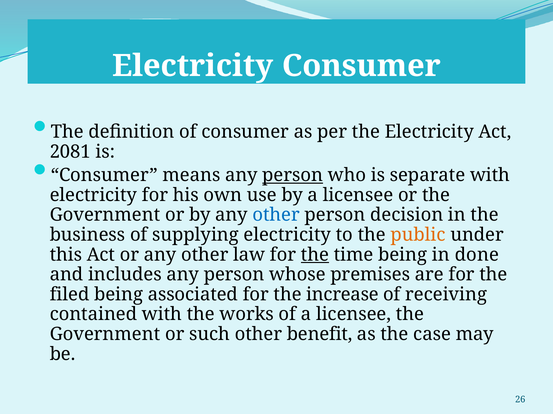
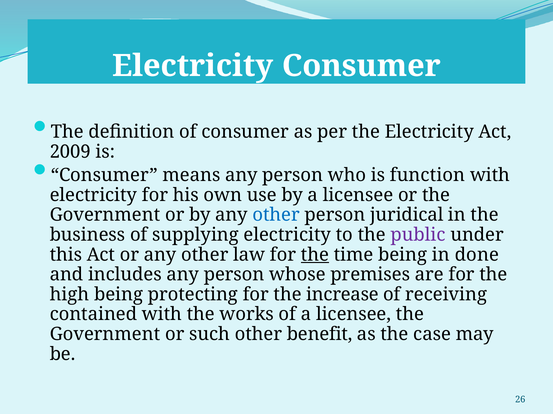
2081: 2081 -> 2009 (70, 152)
person underline: present -> none (293, 175)
separate: separate -> function (427, 175)
decision: decision -> juridical (407, 215)
public colour: orange -> purple (418, 235)
filed: filed -> high (69, 295)
associated: associated -> protecting (193, 295)
